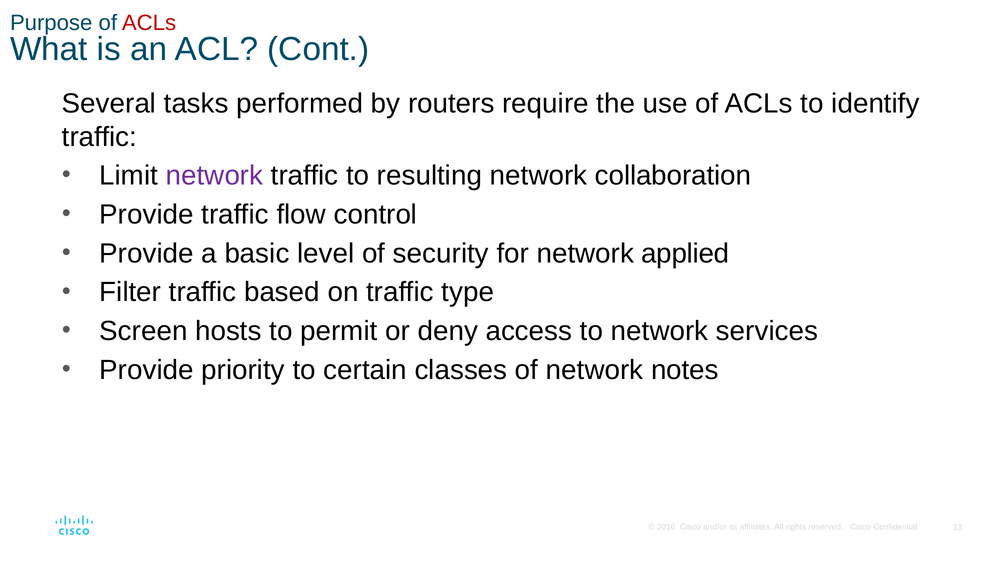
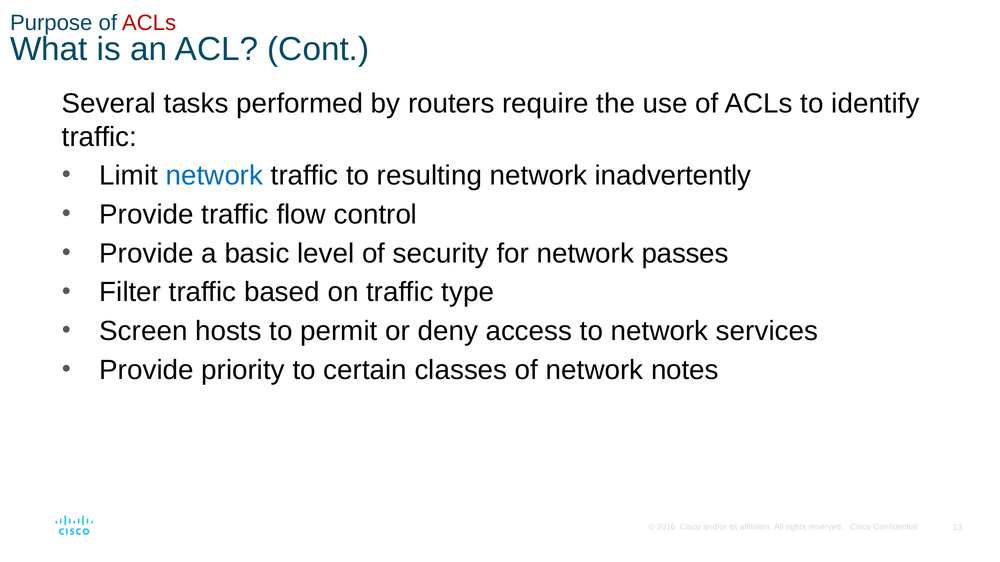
network colour: purple -> blue (214, 176)
collaboration: collaboration -> inadvertently (673, 176)
applied: applied -> passes (685, 254)
